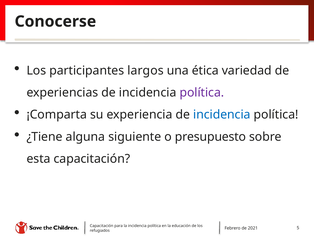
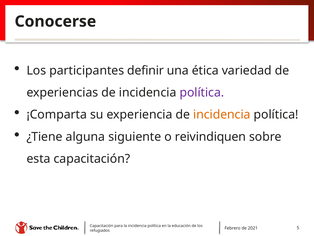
largos: largos -> definir (146, 70)
incidencia colour: blue -> orange (222, 114)
presupuesto: presupuesto -> reivindiquen (210, 136)
